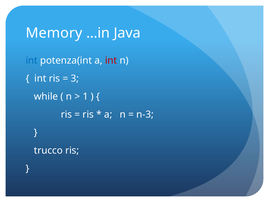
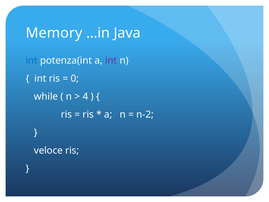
int colour: red -> purple (111, 60)
3: 3 -> 0 (75, 78)
1: 1 -> 4 (85, 96)
n-3: n-3 -> n-2 (145, 114)
trucco: trucco -> veloce (48, 150)
